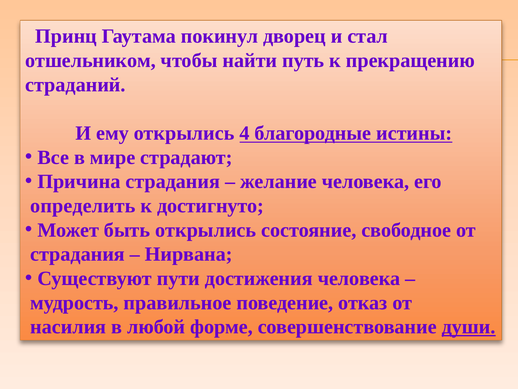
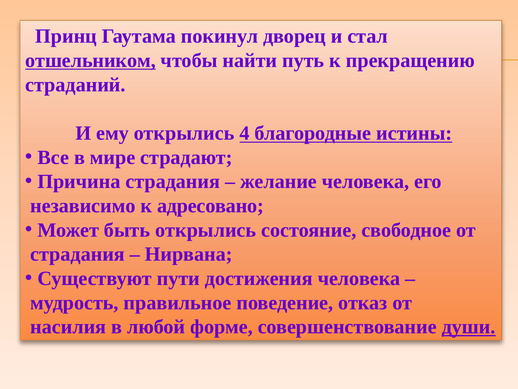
отшельником underline: none -> present (91, 60)
определить: определить -> независимо (83, 206)
достигнуто: достигнуто -> адресовано (210, 206)
